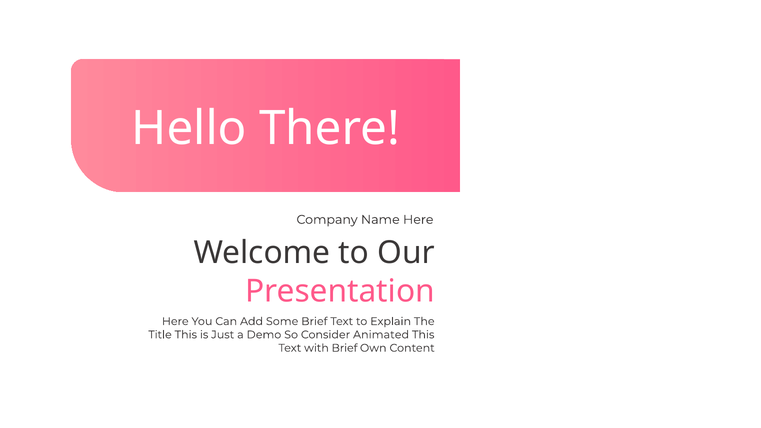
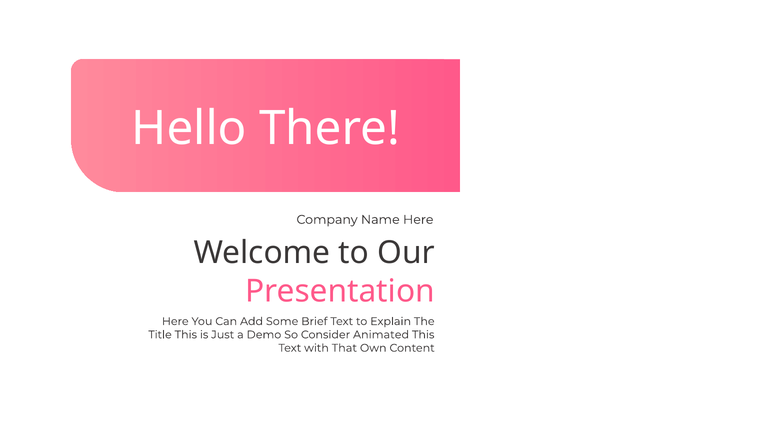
with Brief: Brief -> That (344, 348)
